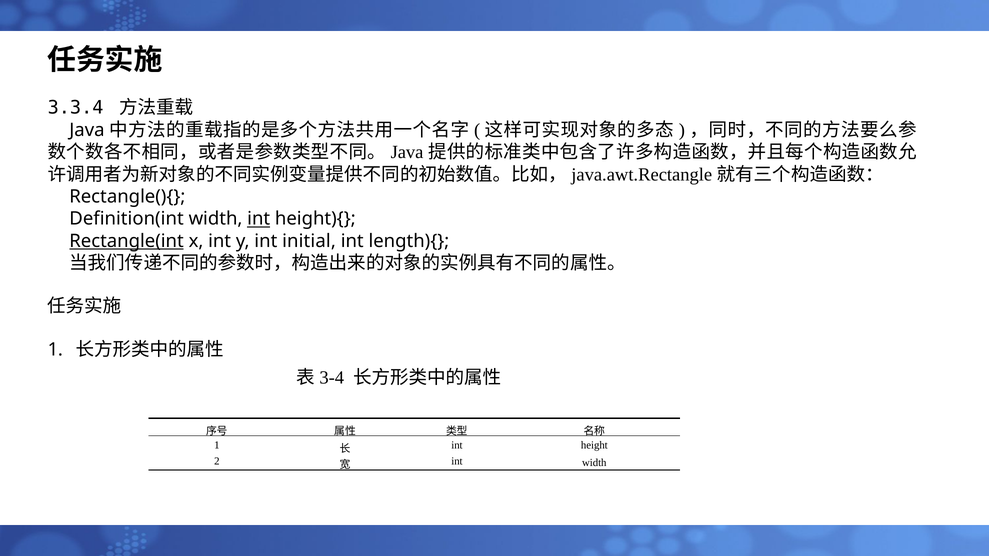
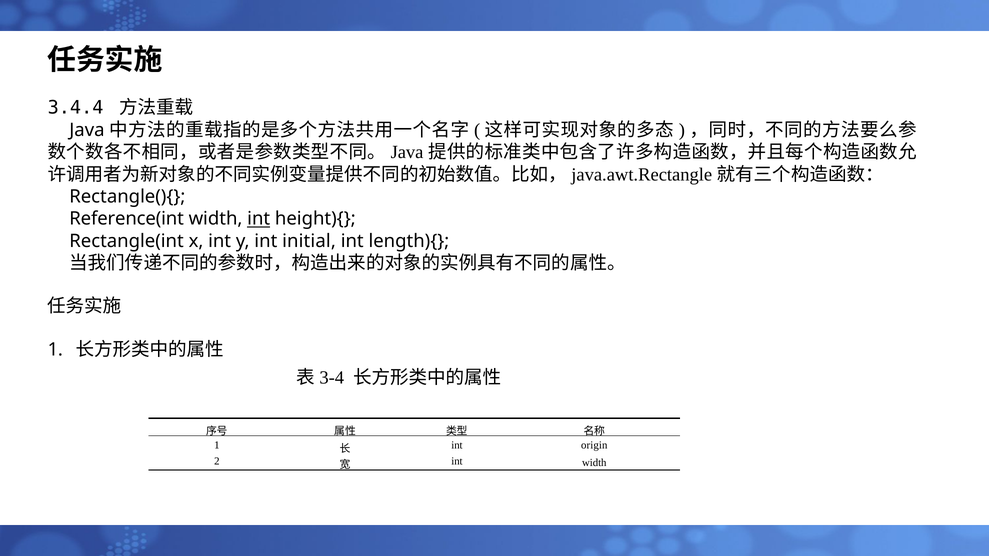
3.3.4: 3.3.4 -> 3.4.4 (76, 108)
Definition(int: Definition(int -> Reference(int (127, 219)
Rectangle(int underline: present -> none (127, 241)
height: height -> origin (594, 446)
